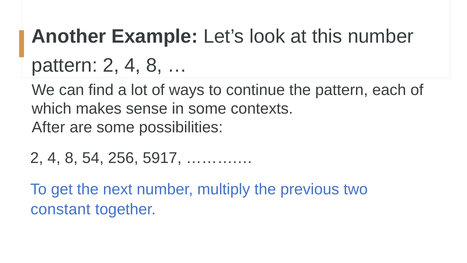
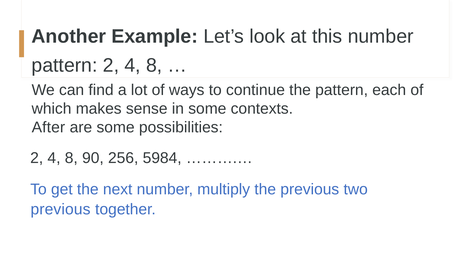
54: 54 -> 90 (93, 158)
5917: 5917 -> 5984 (162, 158)
constant: constant -> previous (60, 209)
